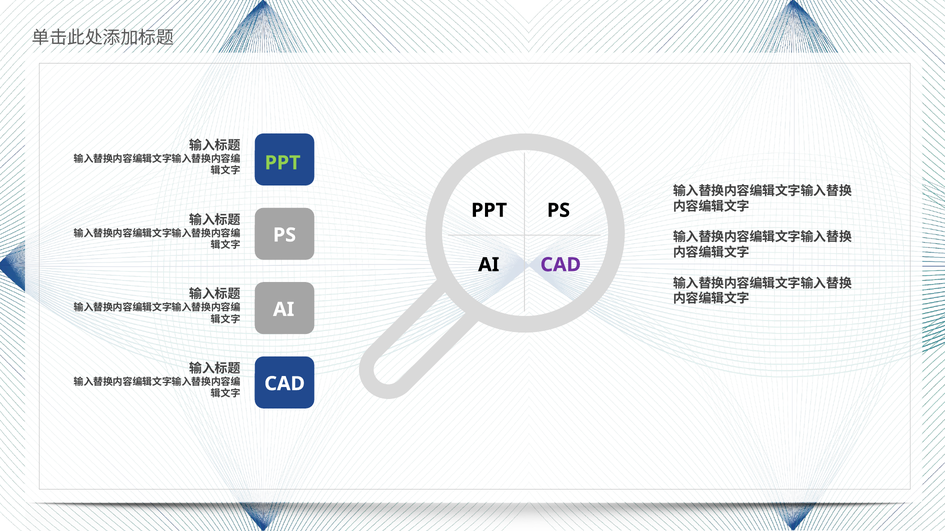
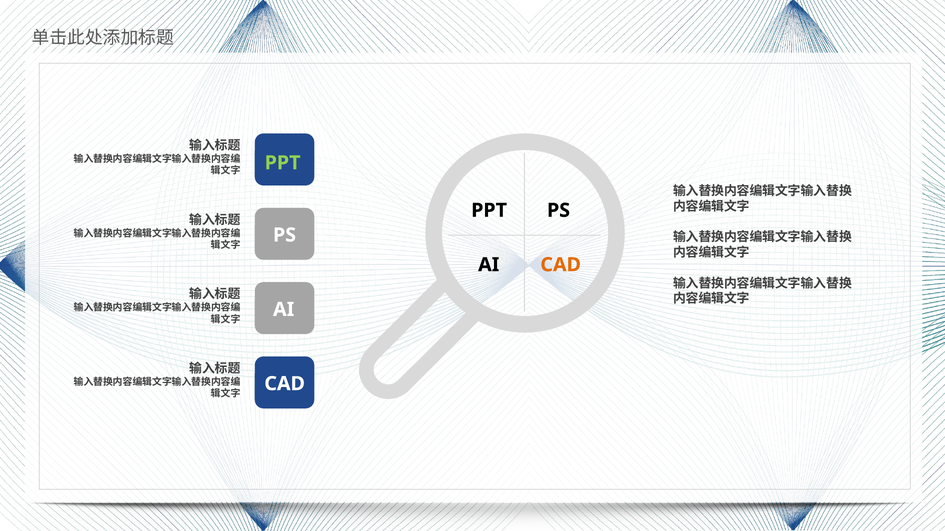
CAD colour: purple -> orange (561, 265)
